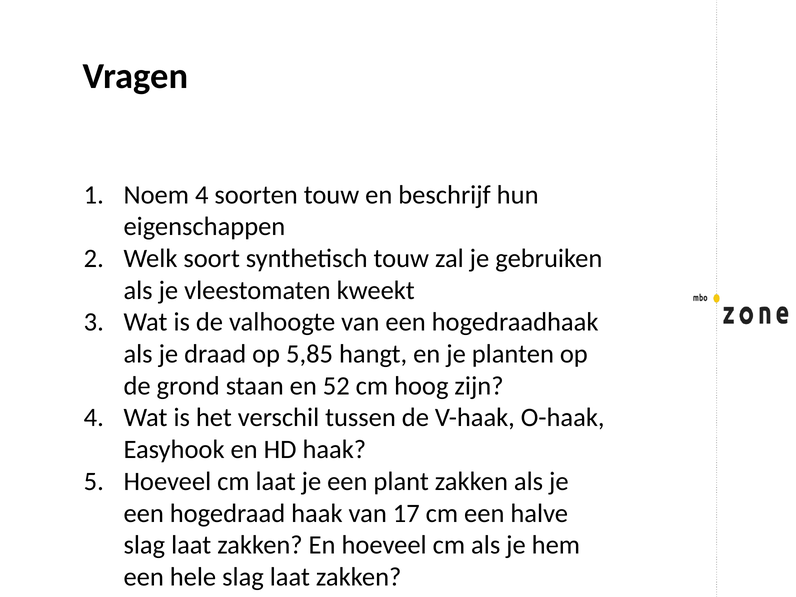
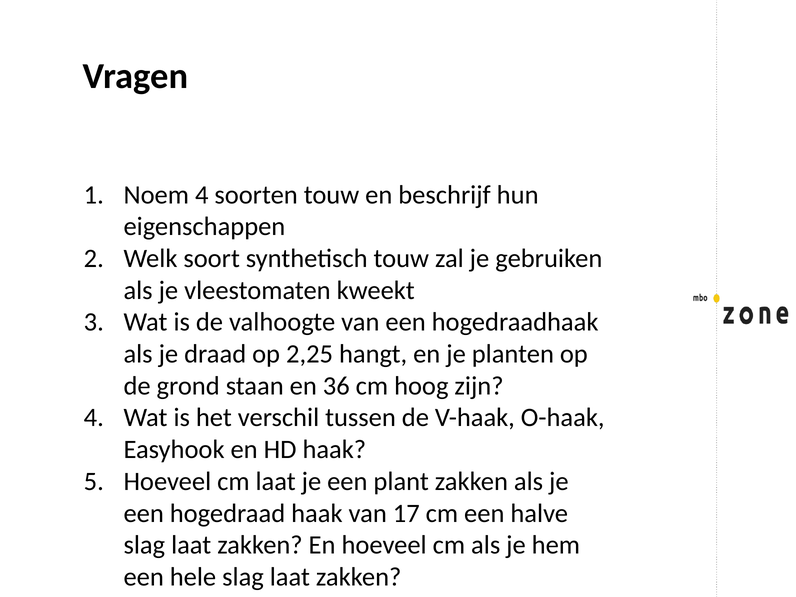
5,85: 5,85 -> 2,25 (310, 354)
52: 52 -> 36 (336, 386)
